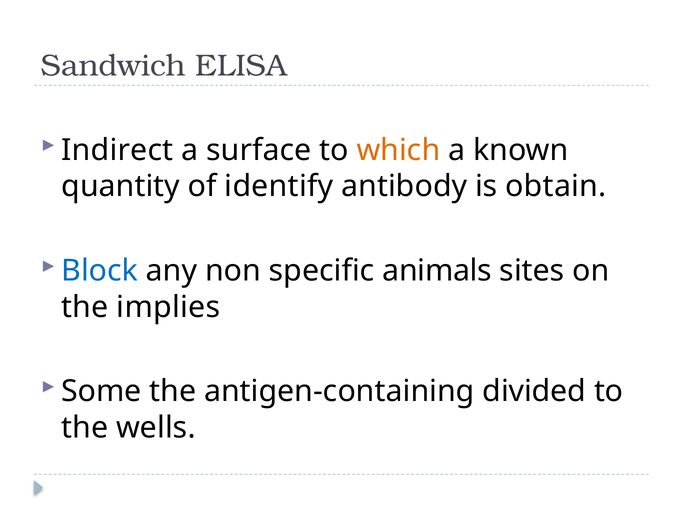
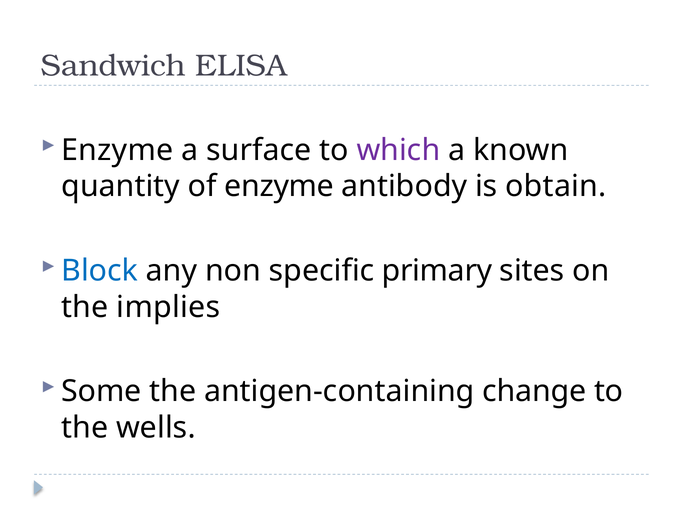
Indirect: Indirect -> Enzyme (117, 150)
which colour: orange -> purple (398, 150)
of identify: identify -> enzyme (279, 187)
animals: animals -> primary (437, 271)
divided: divided -> change (534, 392)
